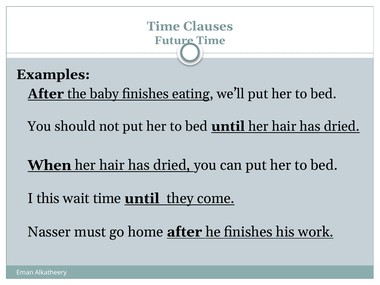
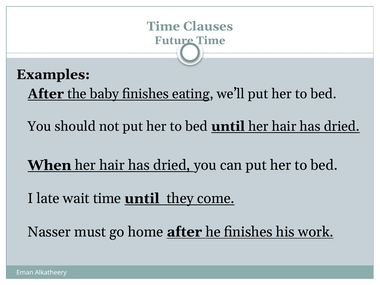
this: this -> late (48, 199)
